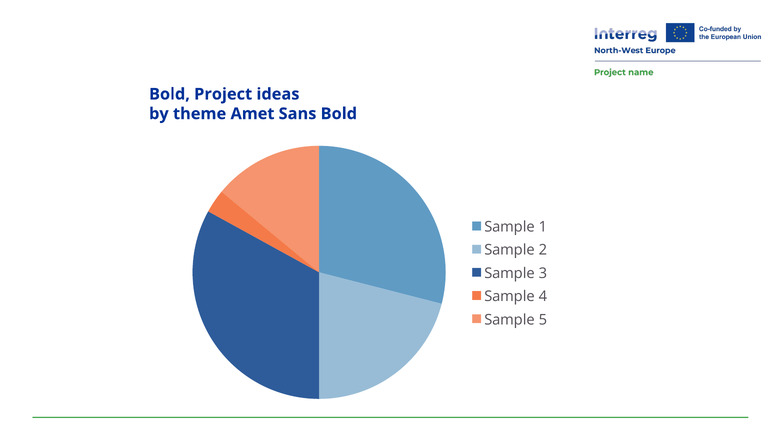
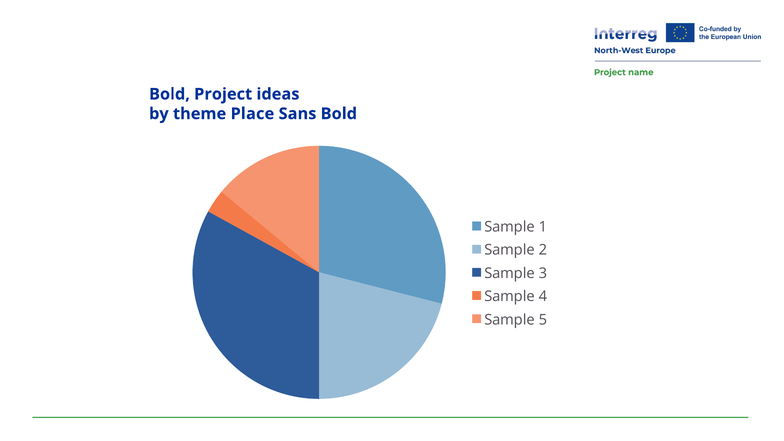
Amet: Amet -> Place (252, 114)
